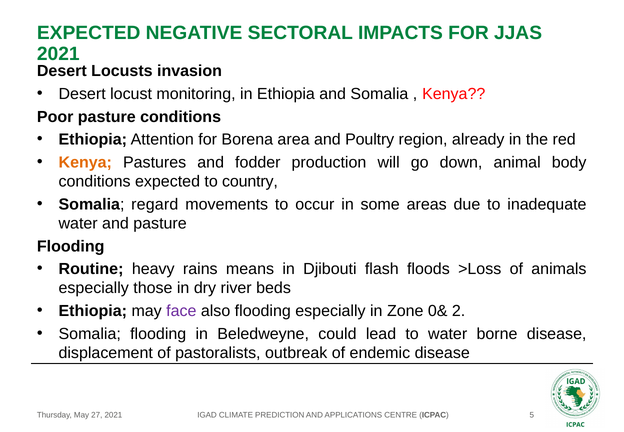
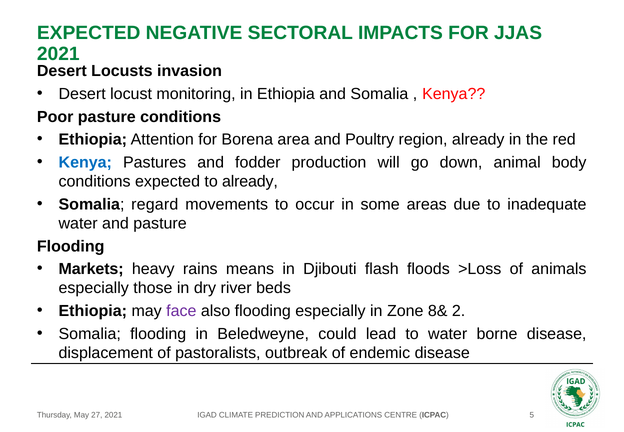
Kenya colour: orange -> blue (85, 162)
to country: country -> already (250, 181)
Routine: Routine -> Markets (91, 269)
0&: 0& -> 8& (438, 311)
